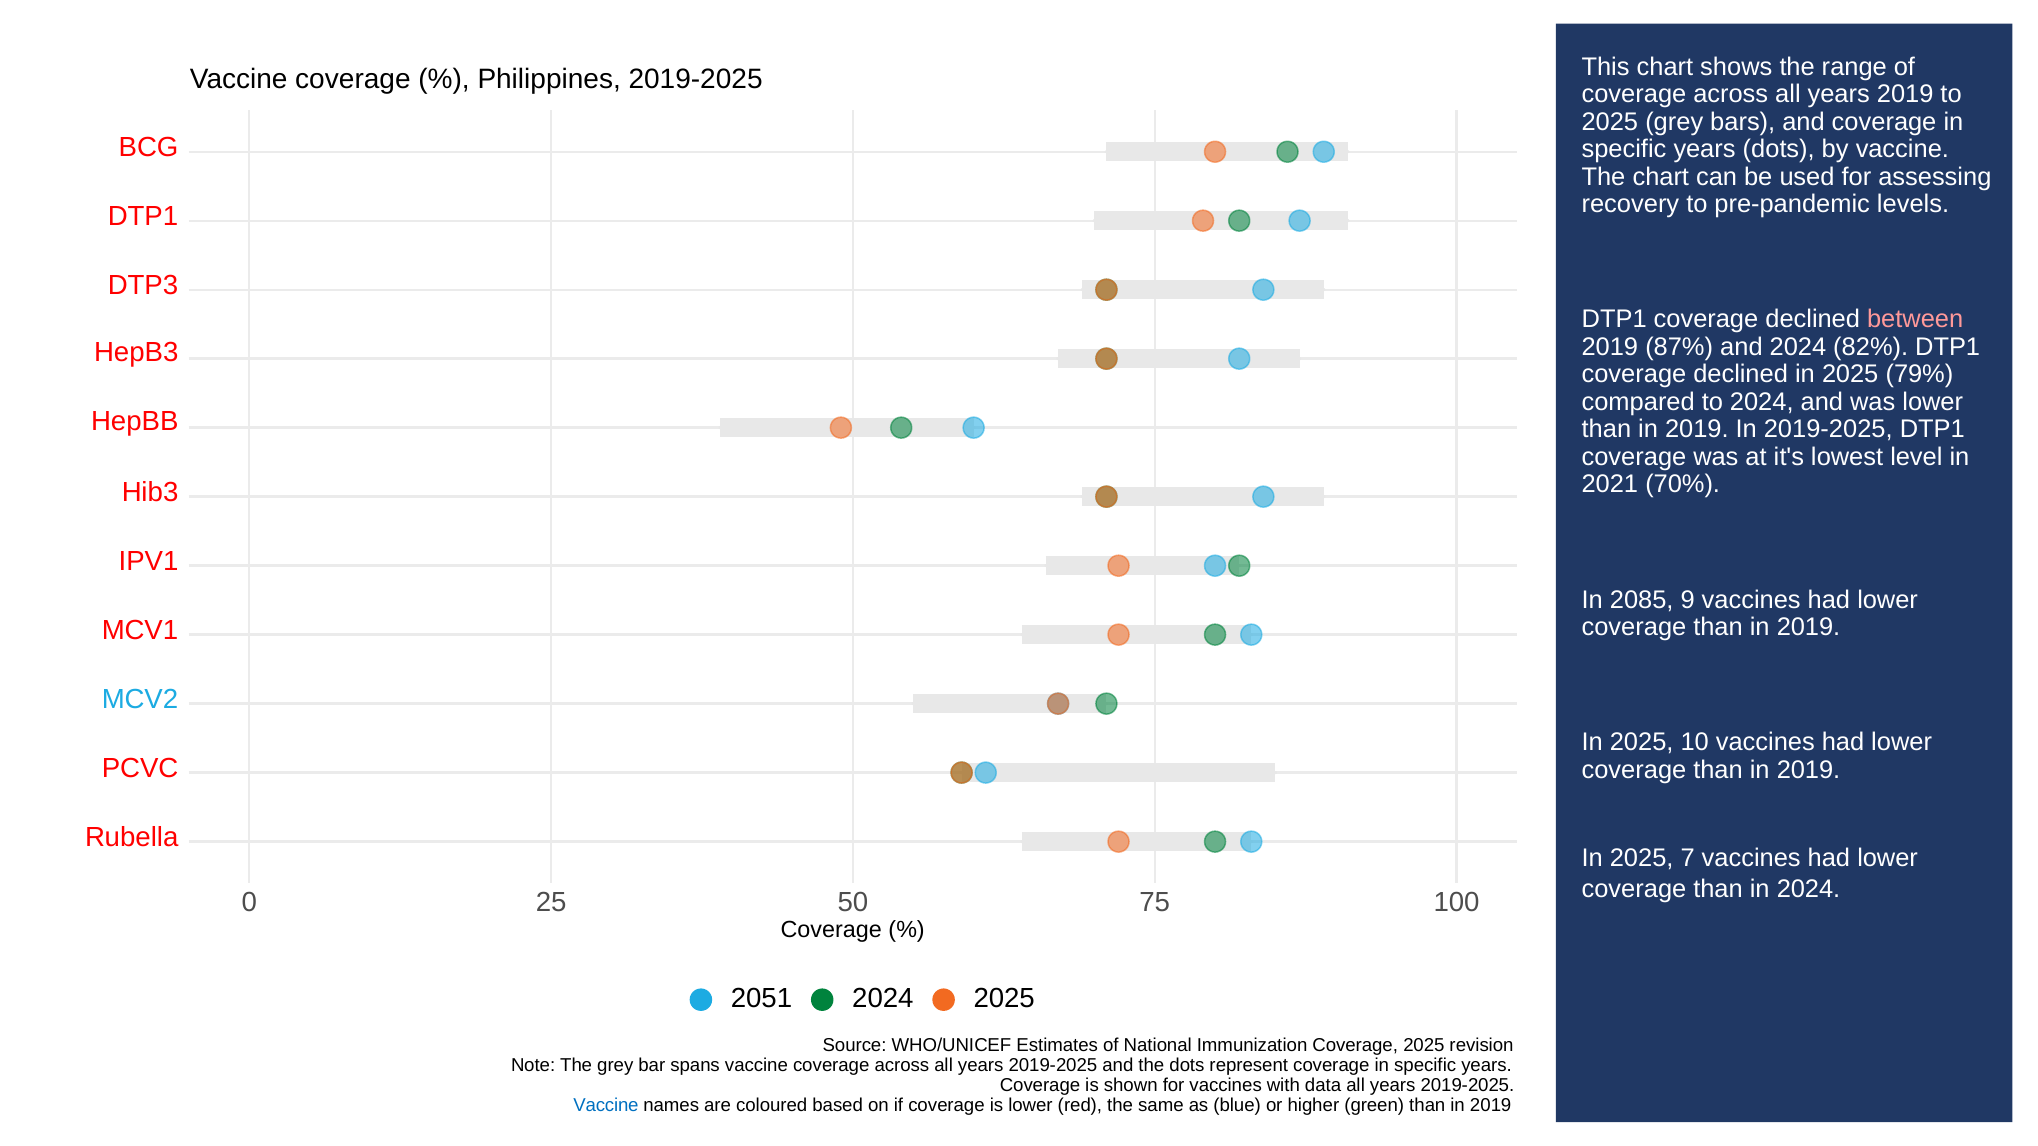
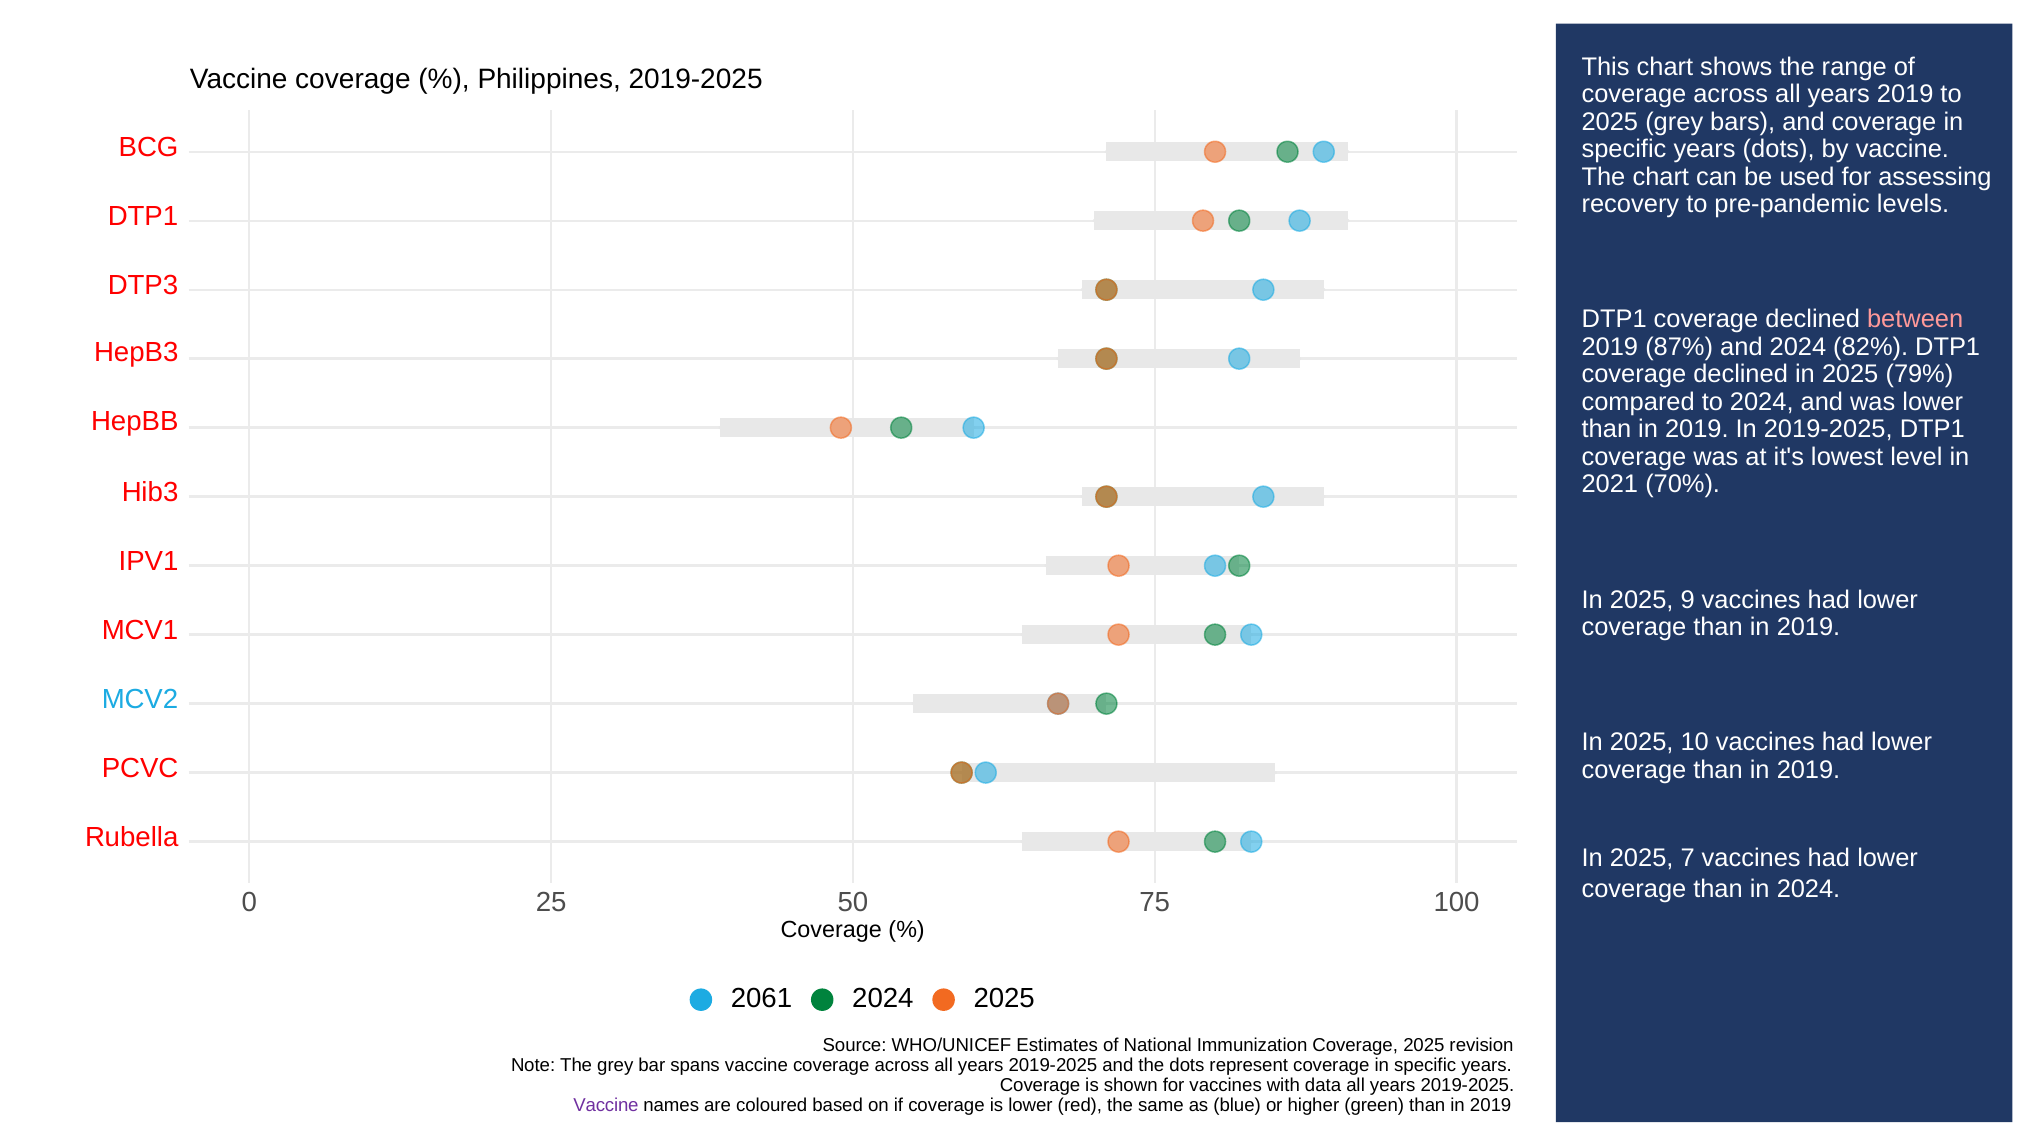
2085: 2085 -> 2025 (1642, 600)
2051: 2051 -> 2061 (761, 999)
Vaccine colour: blue -> purple (606, 1106)
